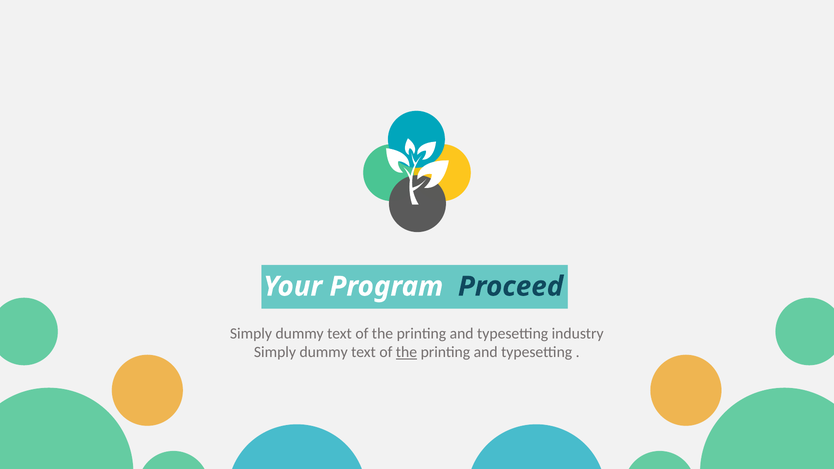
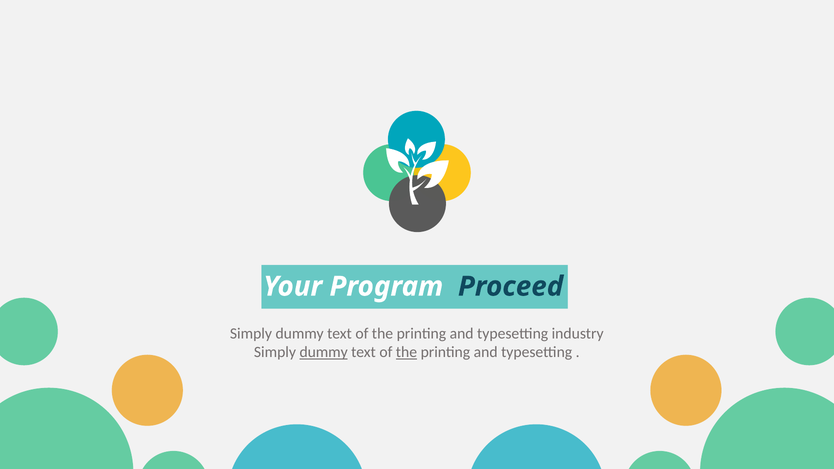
dummy underline: none -> present (324, 352)
